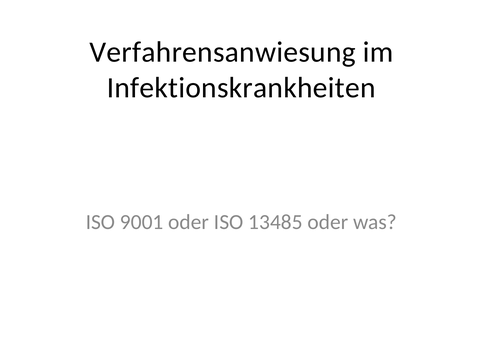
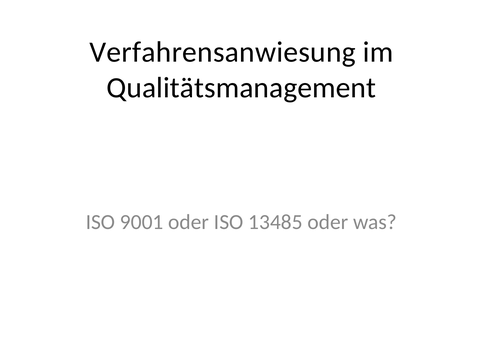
Infektionskrankheiten: Infektionskrankheiten -> Qualitätsmanagement (241, 88)
